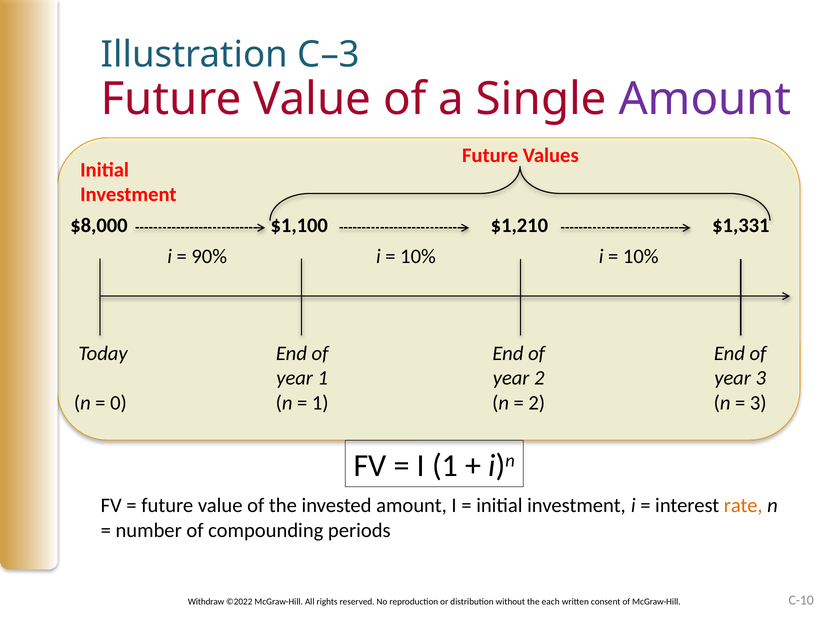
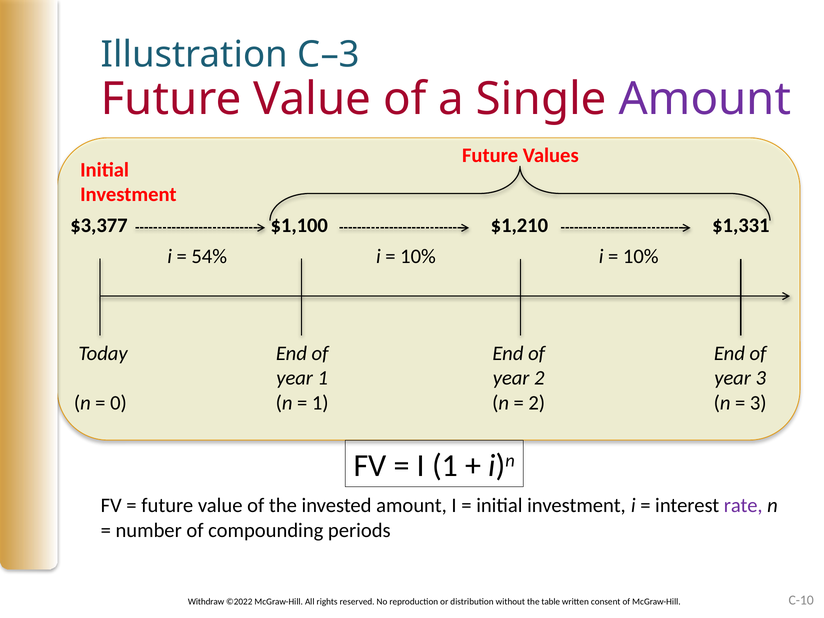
$8,000: $8,000 -> $3,377 (99, 226)
90%: 90% -> 54% (209, 257)
rate colour: orange -> purple (743, 506)
each: each -> table (551, 602)
